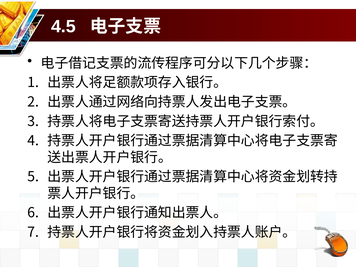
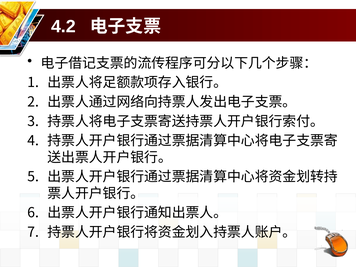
4.5: 4.5 -> 4.2 (63, 26)
